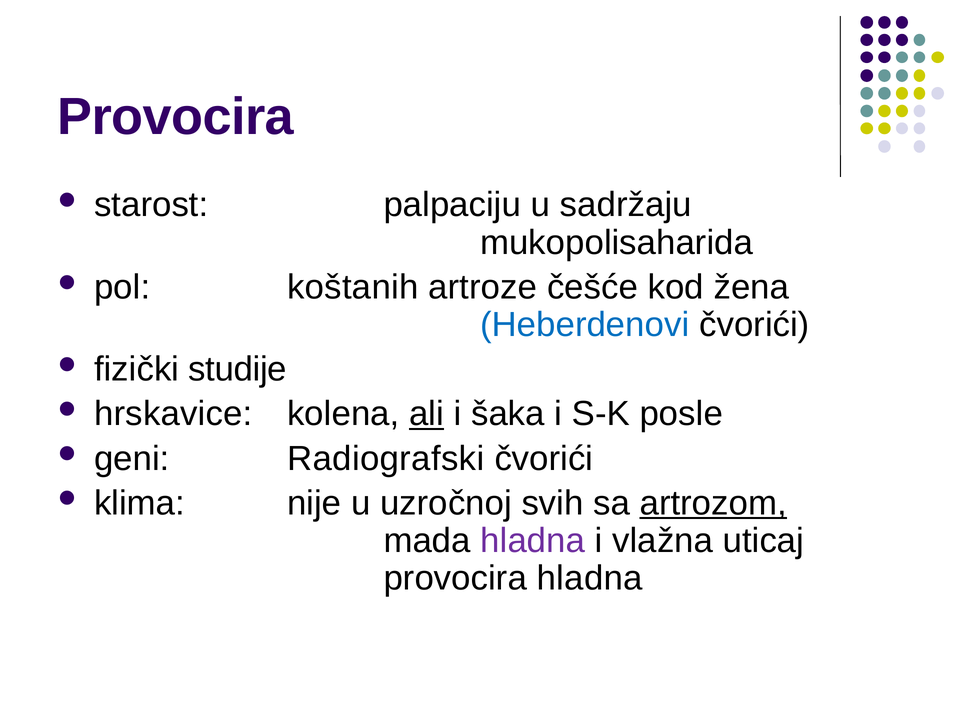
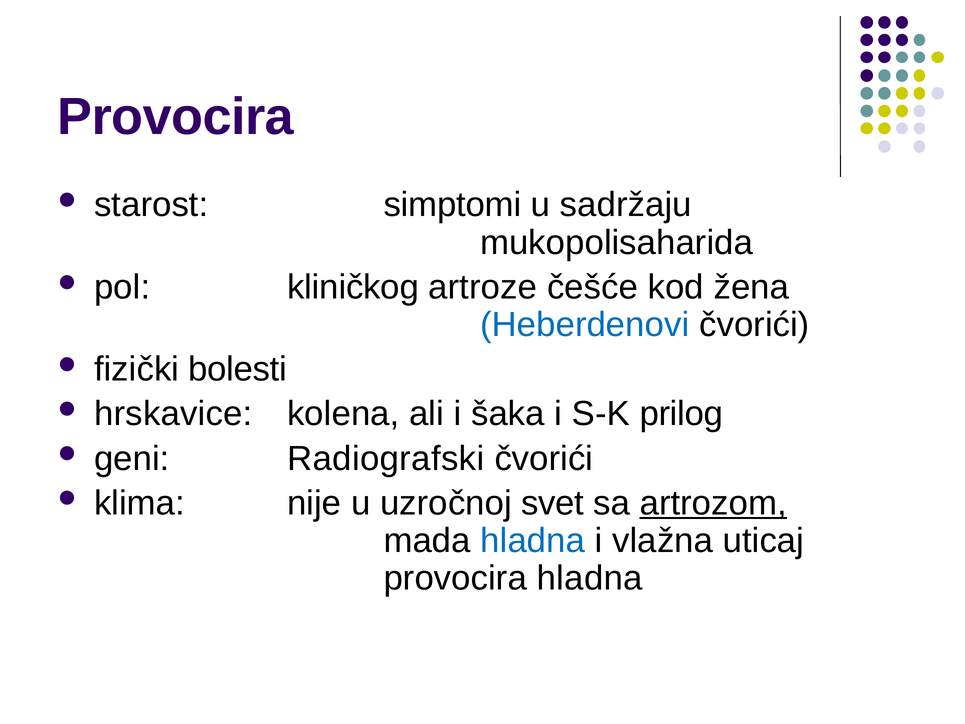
palpaciju: palpaciju -> simptomi (452, 205)
koštanih: koštanih -> kliničkog (353, 287)
studije: studije -> bolesti (238, 369)
ali underline: present -> none (427, 414)
posle: posle -> prilog (681, 414)
svih: svih -> svet (553, 503)
hladna colour: purple -> blue (533, 541)
